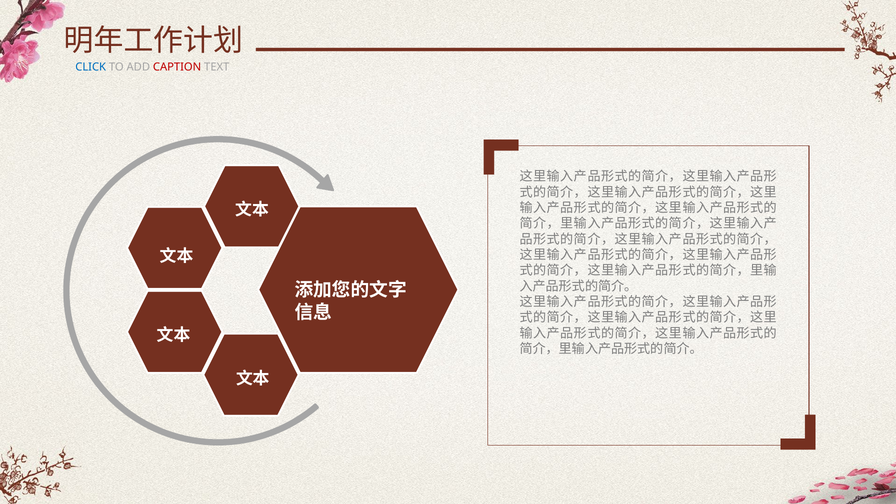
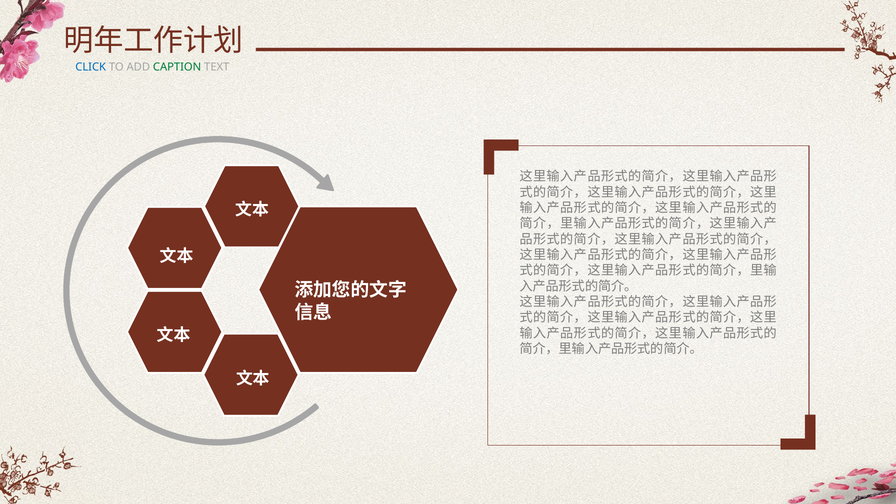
CAPTION colour: red -> green (177, 67)
